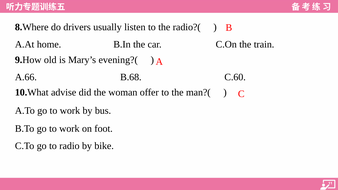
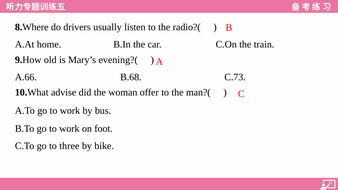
C.60: C.60 -> C.73 (235, 77)
radio: radio -> three (69, 146)
